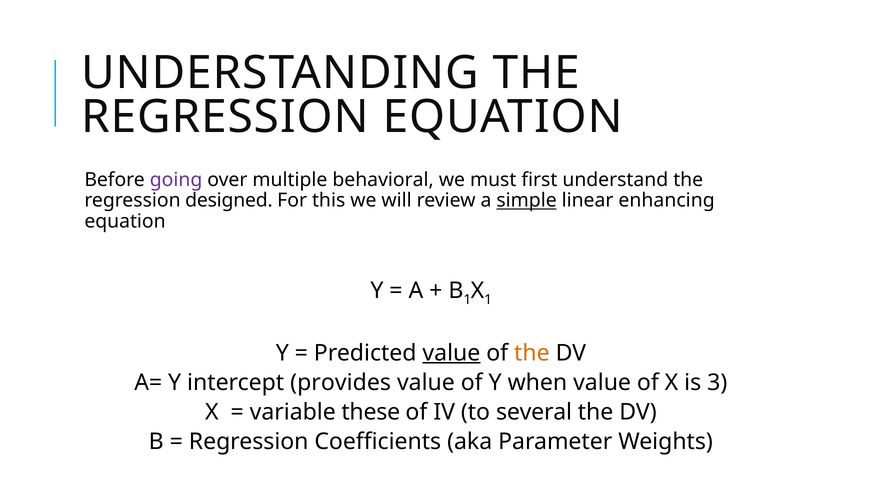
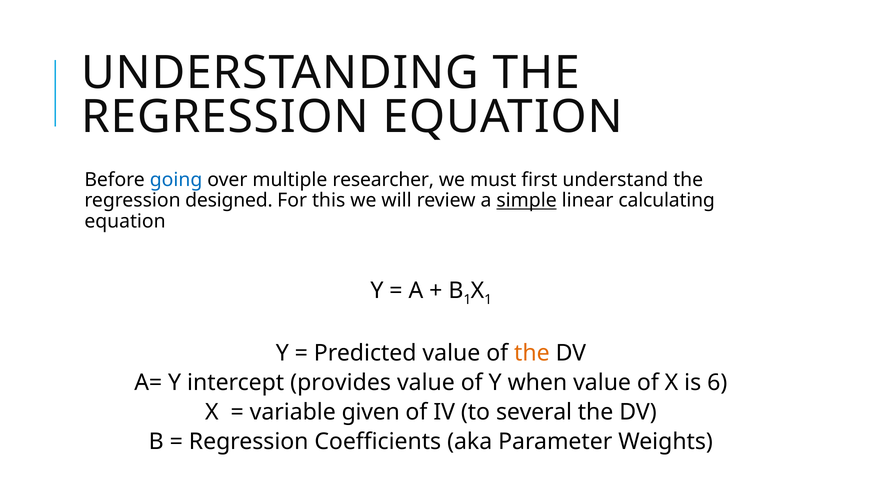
going colour: purple -> blue (176, 180)
behavioral: behavioral -> researcher (383, 180)
enhancing: enhancing -> calculating (667, 201)
value underline: present -> none (451, 353)
3: 3 -> 6 (717, 383)
these: these -> given (371, 412)
